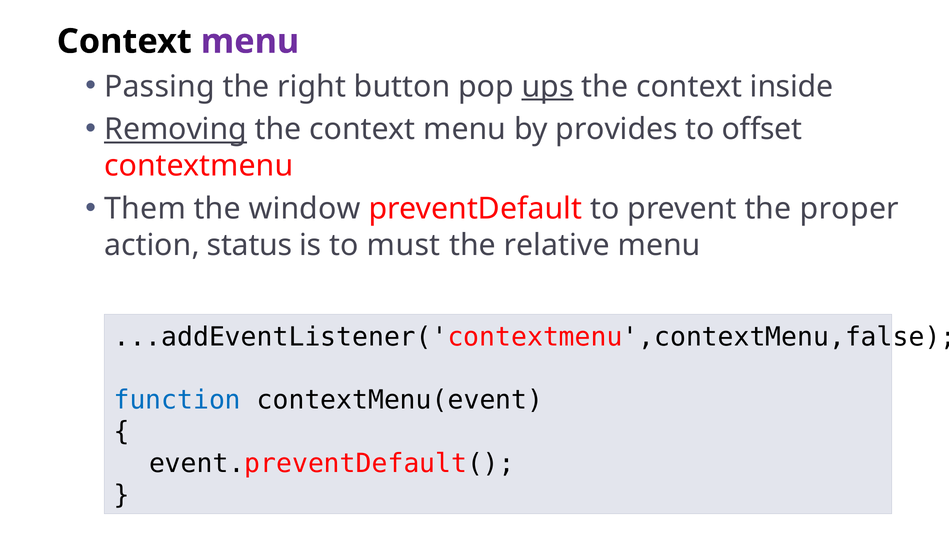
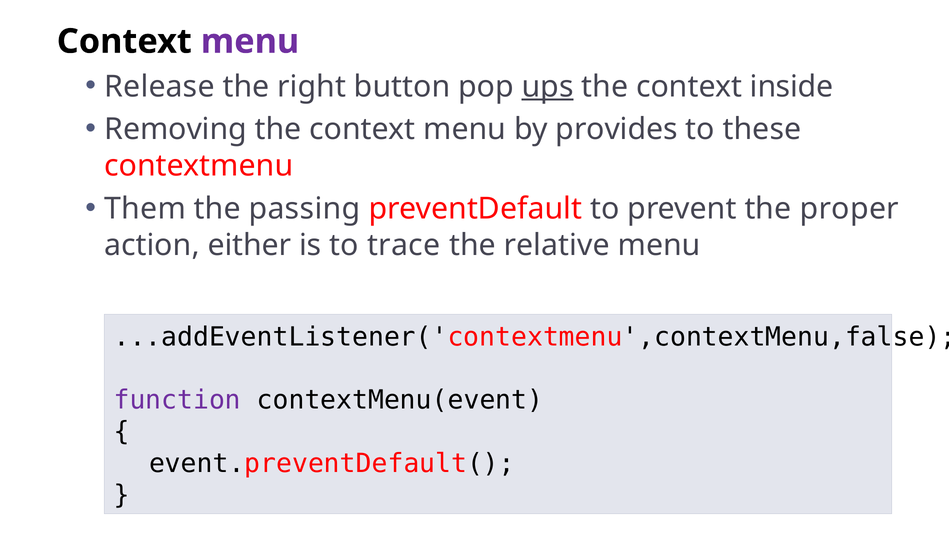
Passing: Passing -> Release (159, 86)
Removing underline: present -> none (176, 129)
offset: offset -> these (762, 129)
window: window -> passing (304, 209)
status: status -> either (249, 245)
must: must -> trace (404, 245)
function colour: blue -> purple (177, 400)
